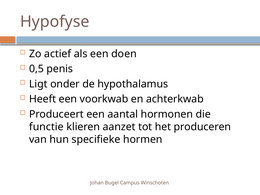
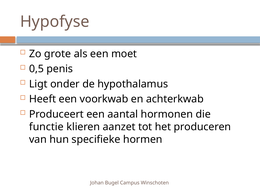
actief: actief -> grote (58, 54)
doen: doen -> moet (124, 54)
